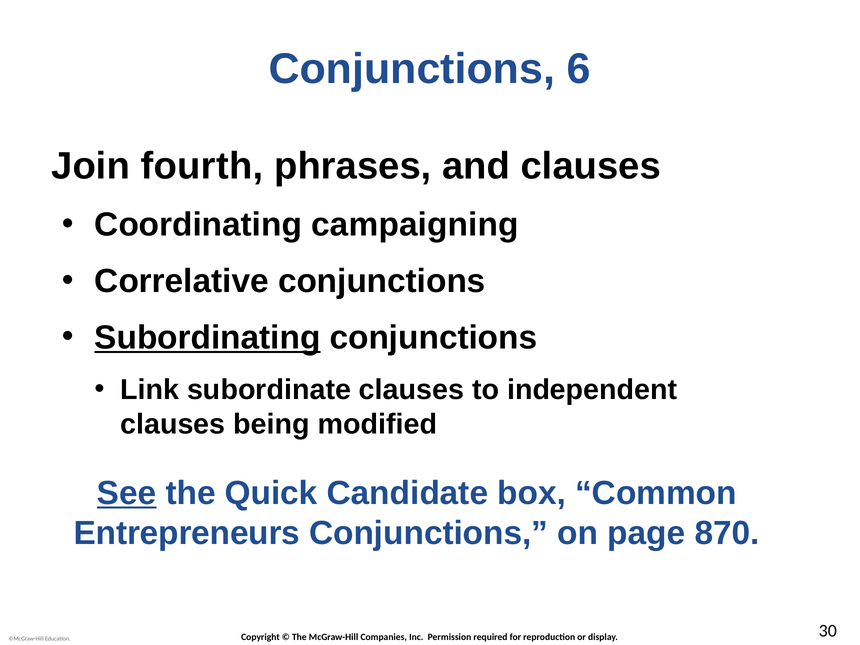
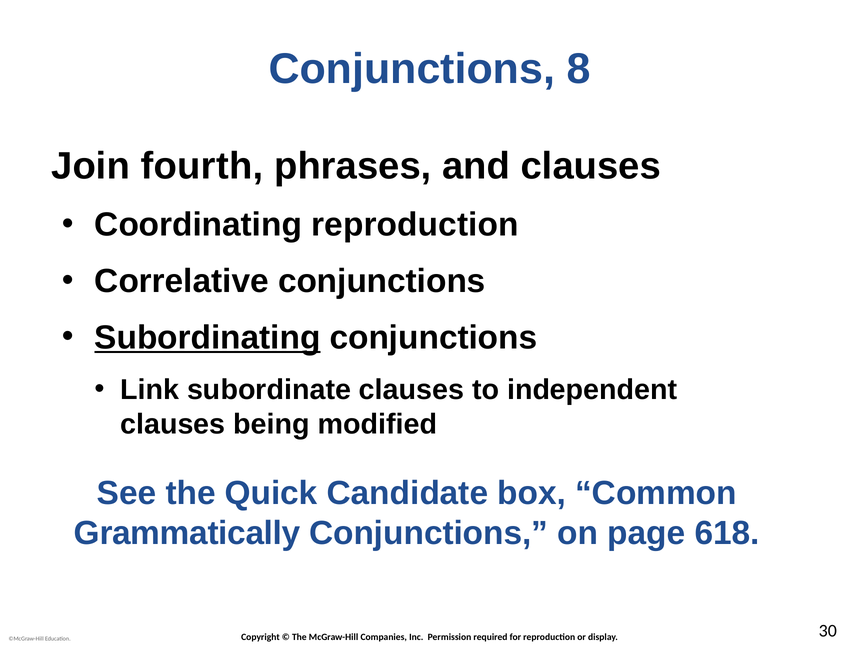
6: 6 -> 8 (579, 69)
Coordinating campaigning: campaigning -> reproduction (415, 225)
See underline: present -> none (127, 493)
Entrepreneurs: Entrepreneurs -> Grammatically (187, 533)
870: 870 -> 618 (727, 533)
